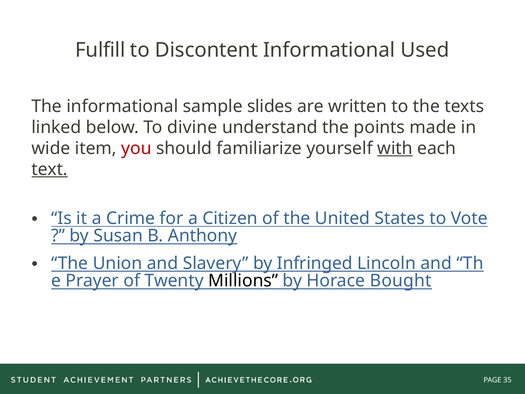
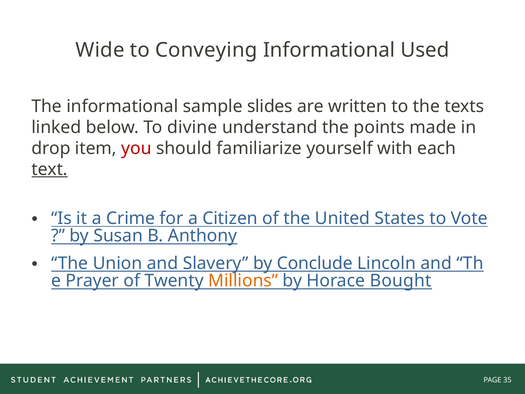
Fulfill: Fulfill -> Wide (100, 50)
Discontent: Discontent -> Conveying (206, 50)
wide: wide -> drop (51, 148)
with underline: present -> none (395, 148)
Infringed: Infringed -> Conclude (315, 263)
Millions colour: black -> orange (243, 281)
